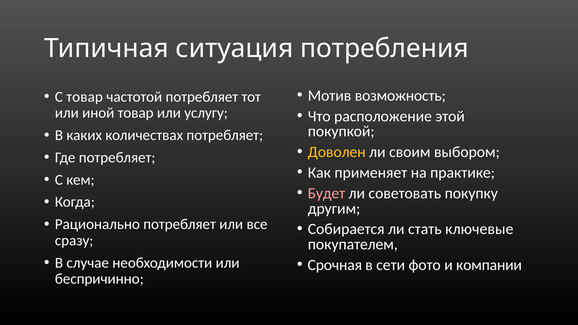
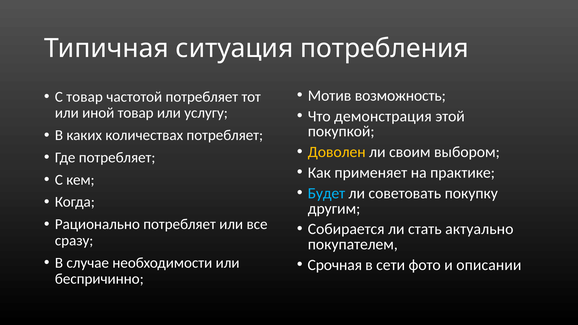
расположение: расположение -> демонстрация (383, 116)
Будет colour: pink -> light blue (326, 193)
ключевые: ключевые -> актуально (479, 229)
компании: компании -> описании (489, 265)
